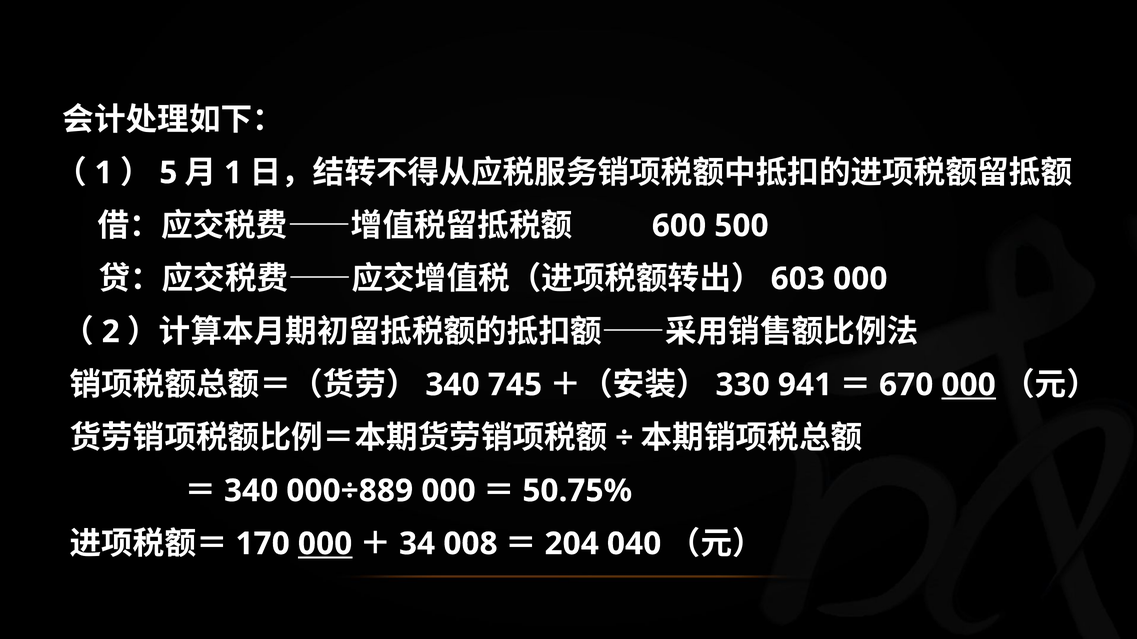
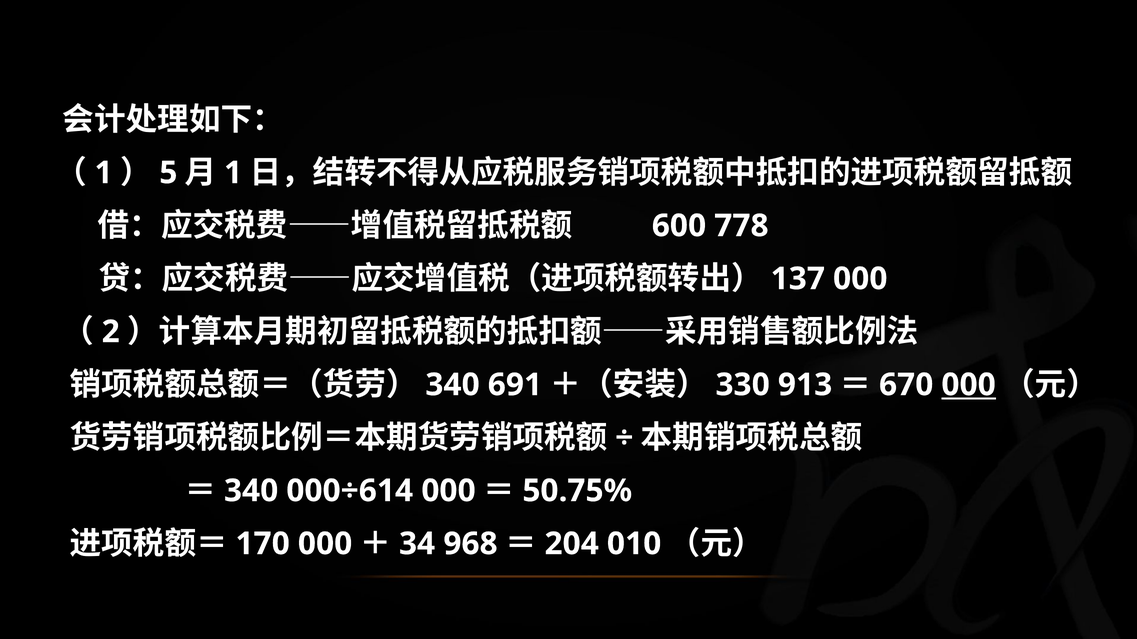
500: 500 -> 778 (741, 226)
603: 603 -> 137 (798, 279)
745: 745 -> 691 (515, 385)
941: 941 -> 913 (805, 385)
000÷889: 000÷889 -> 000÷614 (350, 491)
000 underline: present -> none (325, 544)
008: 008 -> 968 (471, 544)
040: 040 -> 010 (634, 544)
